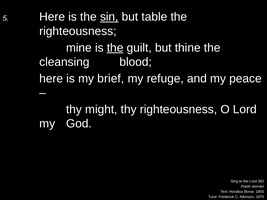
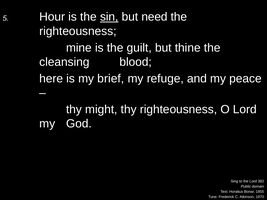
5 Here: Here -> Hour (52, 17)
table: table -> need (154, 17)
the underline: present -> none (115, 48)
